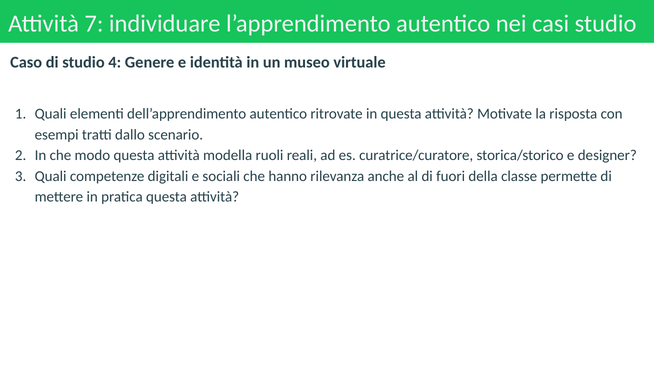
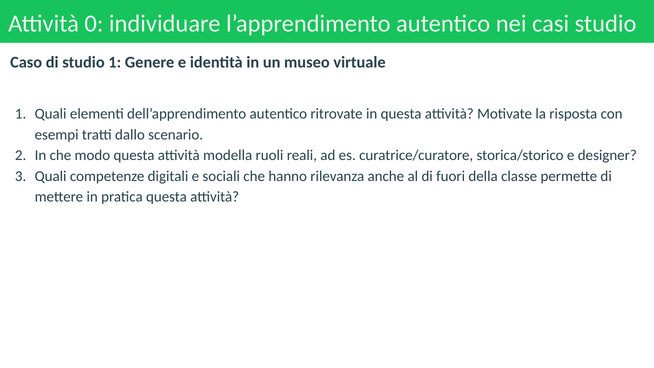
7: 7 -> 0 (94, 23)
studio 4: 4 -> 1 (115, 63)
